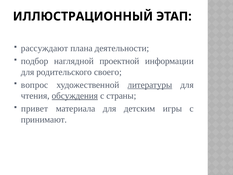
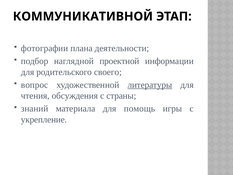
ИЛЛЮСТРАЦИОННЫЙ: ИЛЛЮСТРАЦИОННЫЙ -> КОММУНИКАТИВНОЙ (83, 16)
рассуждают: рассуждают -> фотографии (45, 48)
обсуждения underline: present -> none (75, 96)
привет: привет -> знаний (35, 108)
детским: детским -> помощь (140, 108)
принимают: принимают -> укрепление (44, 119)
